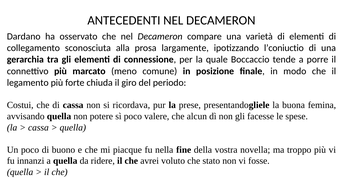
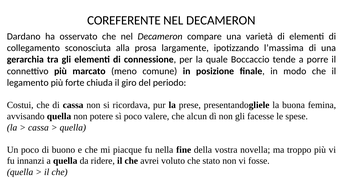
ANTECEDENTI: ANTECEDENTI -> COREFERENTE (124, 20)
l’coniuctio: l’coniuctio -> l’massima (284, 48)
